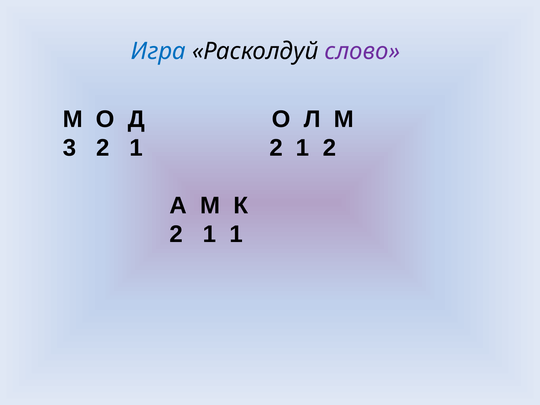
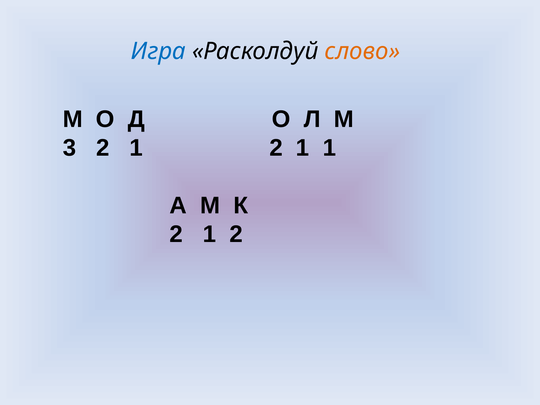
слово colour: purple -> orange (362, 51)
1 2 1 2: 2 -> 1 (329, 148)
1: 1 -> 2 (236, 234)
